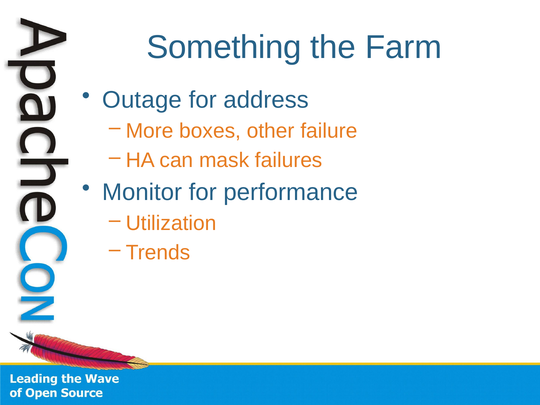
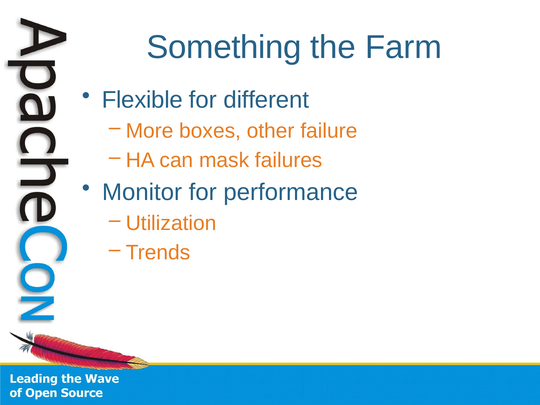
Outage: Outage -> Flexible (142, 100)
address: address -> different (266, 100)
